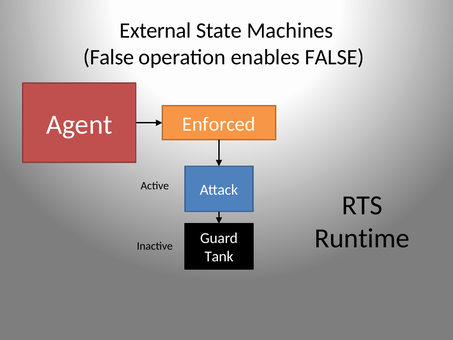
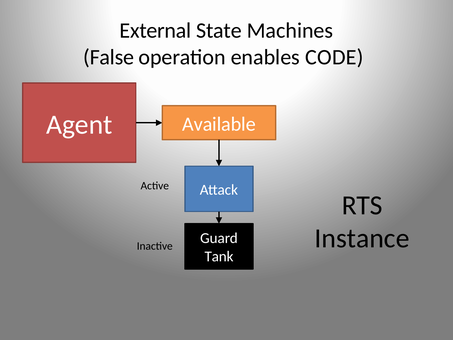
enables FALSE: FALSE -> CODE (334, 57)
Enforced: Enforced -> Available (219, 124)
Runtime: Runtime -> Instance (362, 238)
